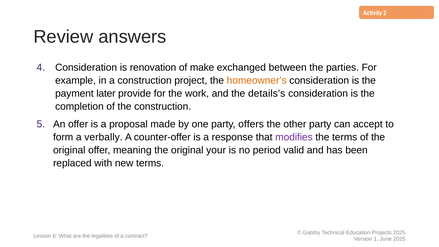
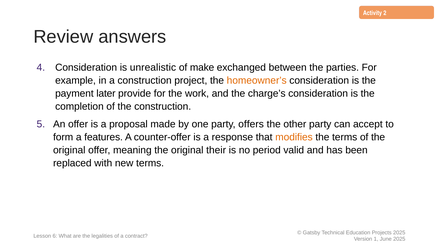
renovation: renovation -> unrealistic (153, 67)
details’s: details’s -> charge’s (267, 93)
verbally: verbally -> features (104, 137)
modifies colour: purple -> orange (294, 137)
your: your -> their (216, 150)
